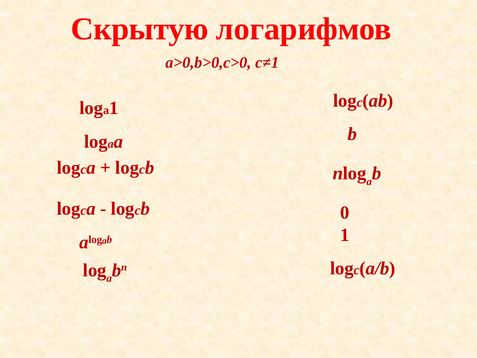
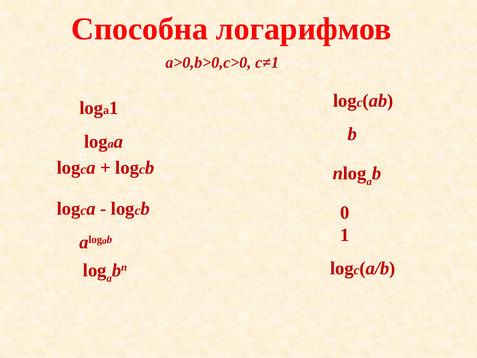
Скрытую: Скрытую -> Способна (140, 29)
